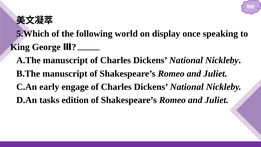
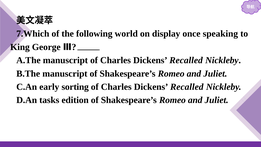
5.Which: 5.Which -> 7.Which (33, 34)
National: National -> Recalled (186, 60)
engage: engage -> sorting (75, 87)
National: National -> Recalled (187, 87)
